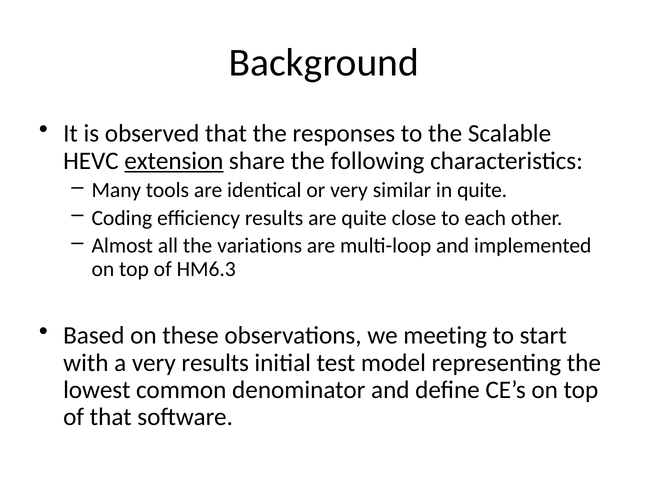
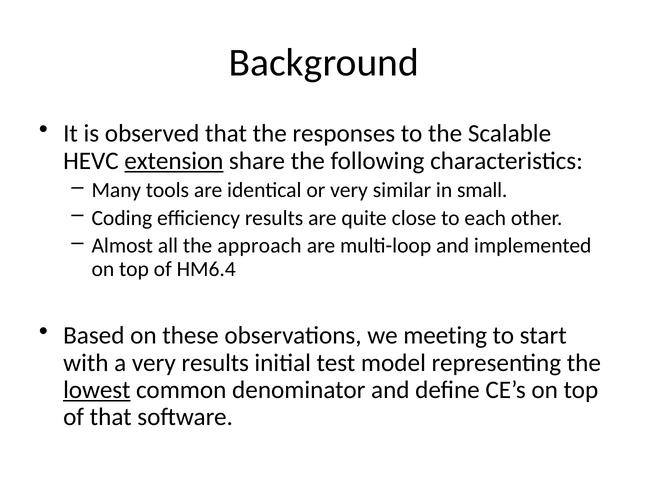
in quite: quite -> small (482, 190)
variations: variations -> approach (259, 246)
HM6.3: HM6.3 -> HM6.4 (206, 269)
lowest underline: none -> present (97, 390)
